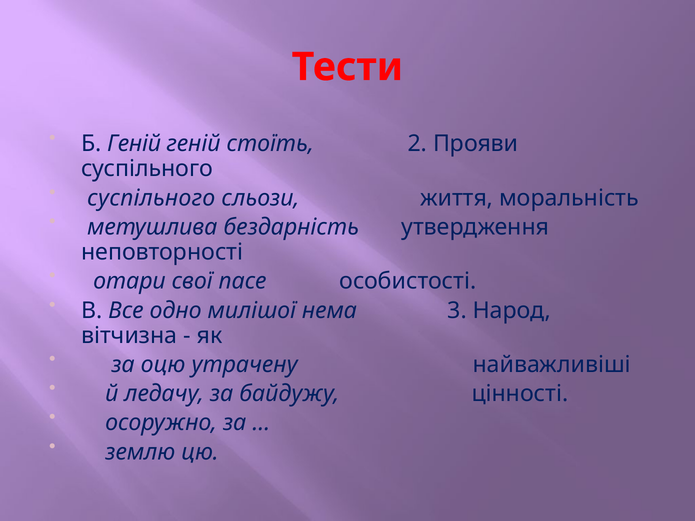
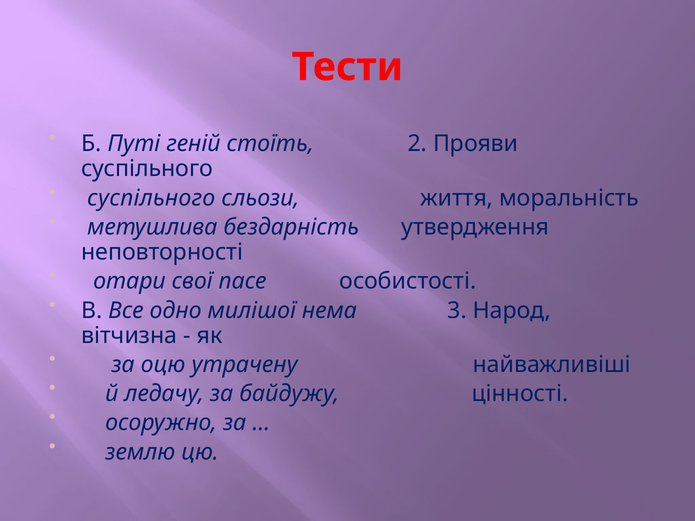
Б Геній: Геній -> Путі (134, 144)
